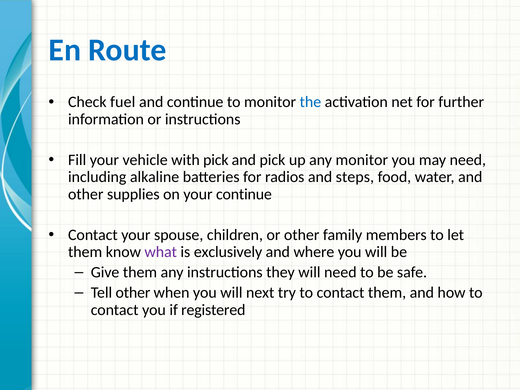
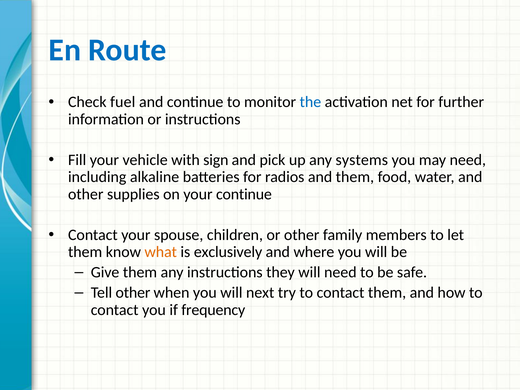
with pick: pick -> sign (216, 160)
any monitor: monitor -> systems (362, 160)
and steps: steps -> them (355, 177)
what colour: purple -> orange (161, 252)
registered: registered -> frequency (213, 310)
